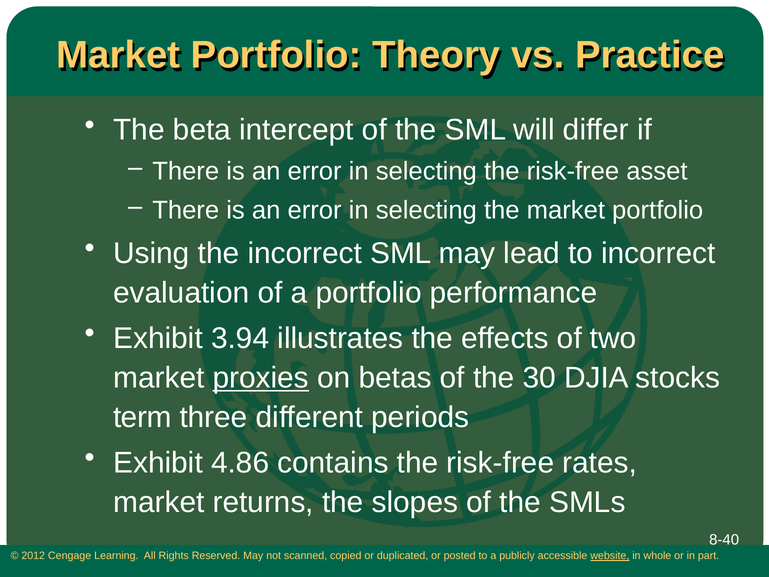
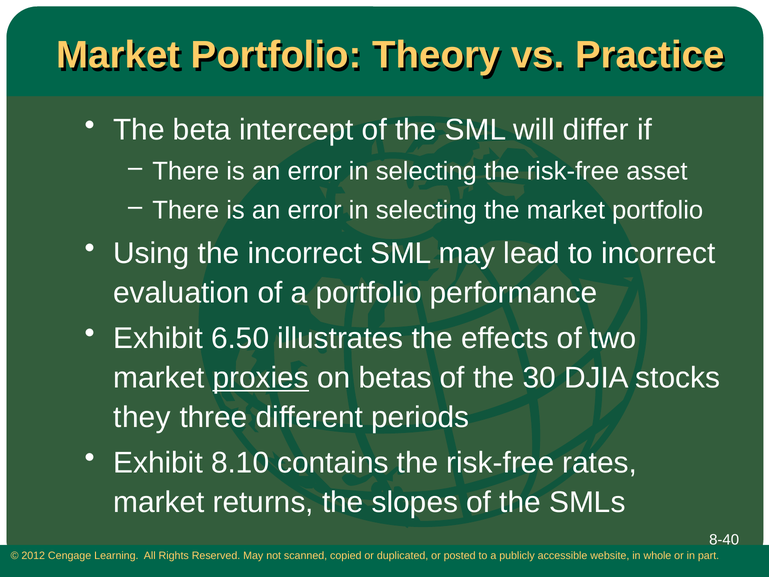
3.94: 3.94 -> 6.50 (240, 338)
term: term -> they (142, 417)
4.86: 4.86 -> 8.10 (240, 463)
website underline: present -> none (610, 556)
